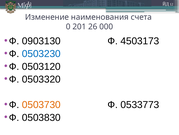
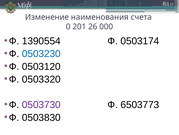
0903130: 0903130 -> 1390554 (41, 41)
4503173: 4503173 -> 0503174 (140, 41)
0503730 colour: orange -> purple (41, 104)
0533773: 0533773 -> 6503773 (140, 104)
